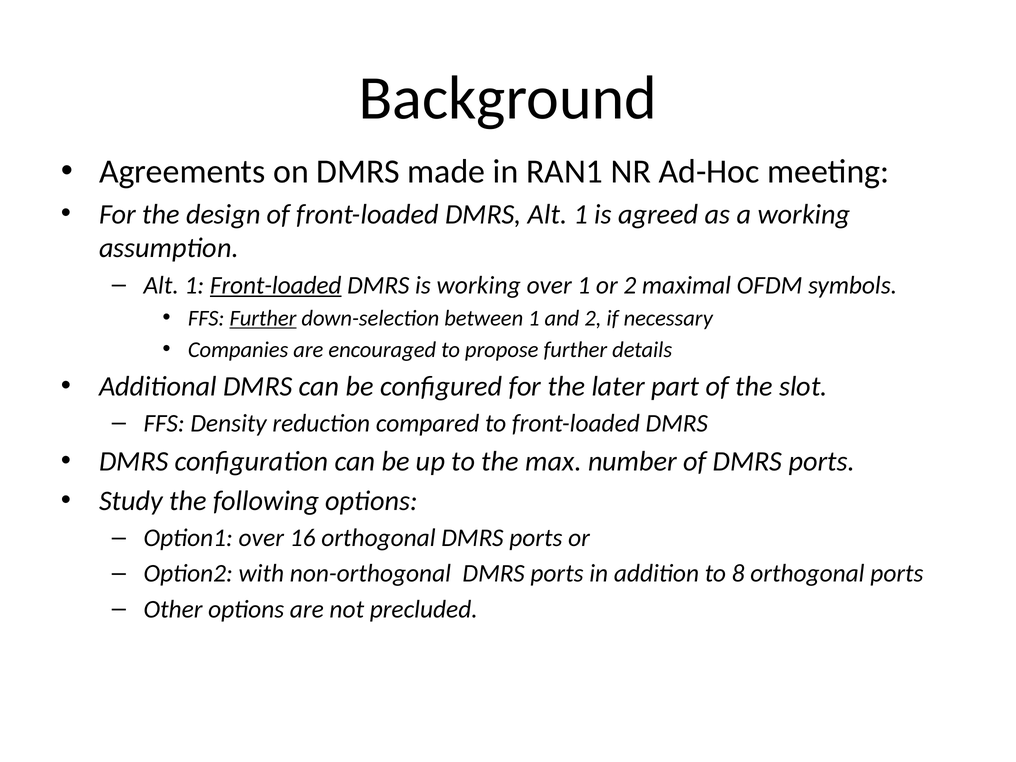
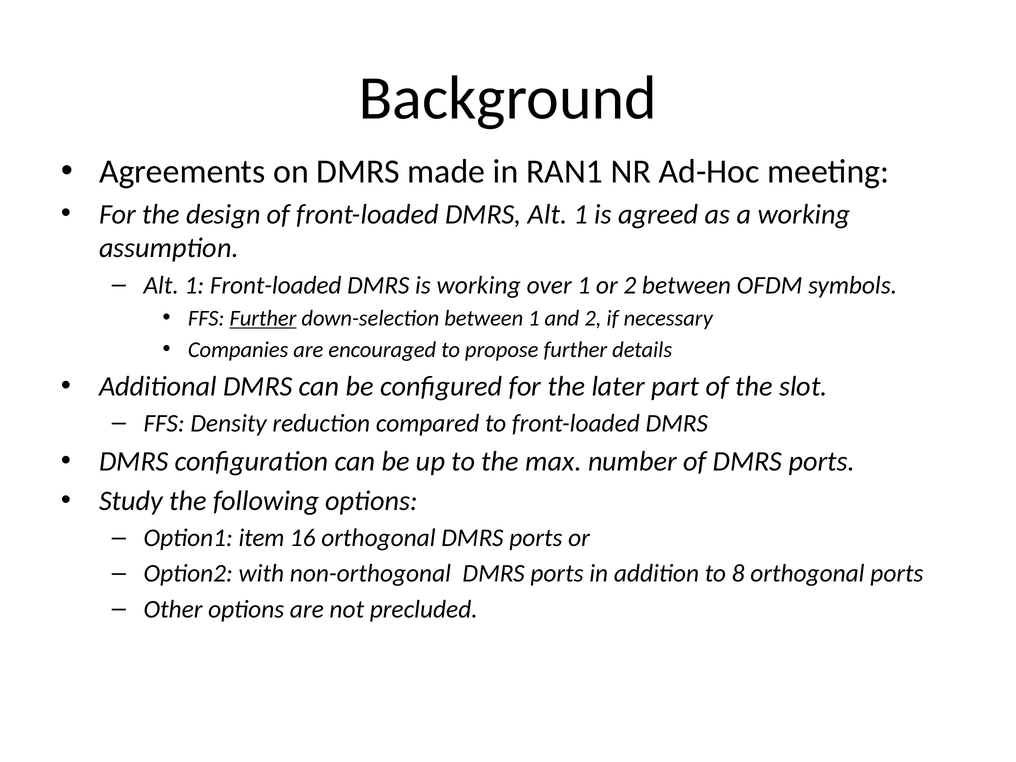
Front-loaded underline: present -> none (276, 285)
2 maximal: maximal -> between (687, 285)
Option1 over: over -> item (261, 538)
